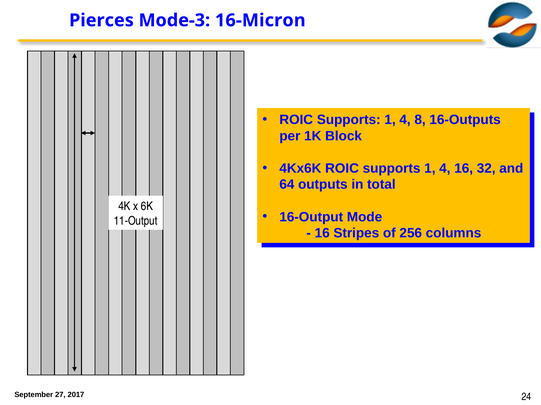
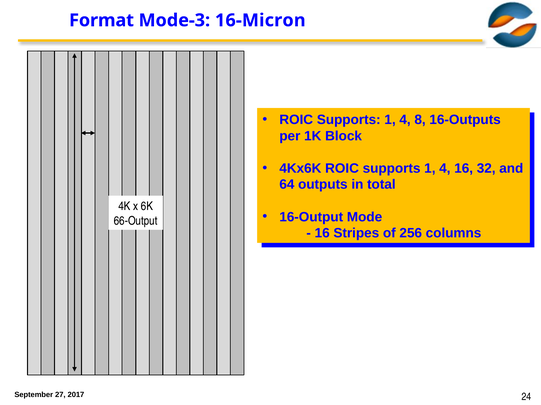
Pierces: Pierces -> Format (102, 20)
11-Output: 11-Output -> 66-Output (136, 221)
